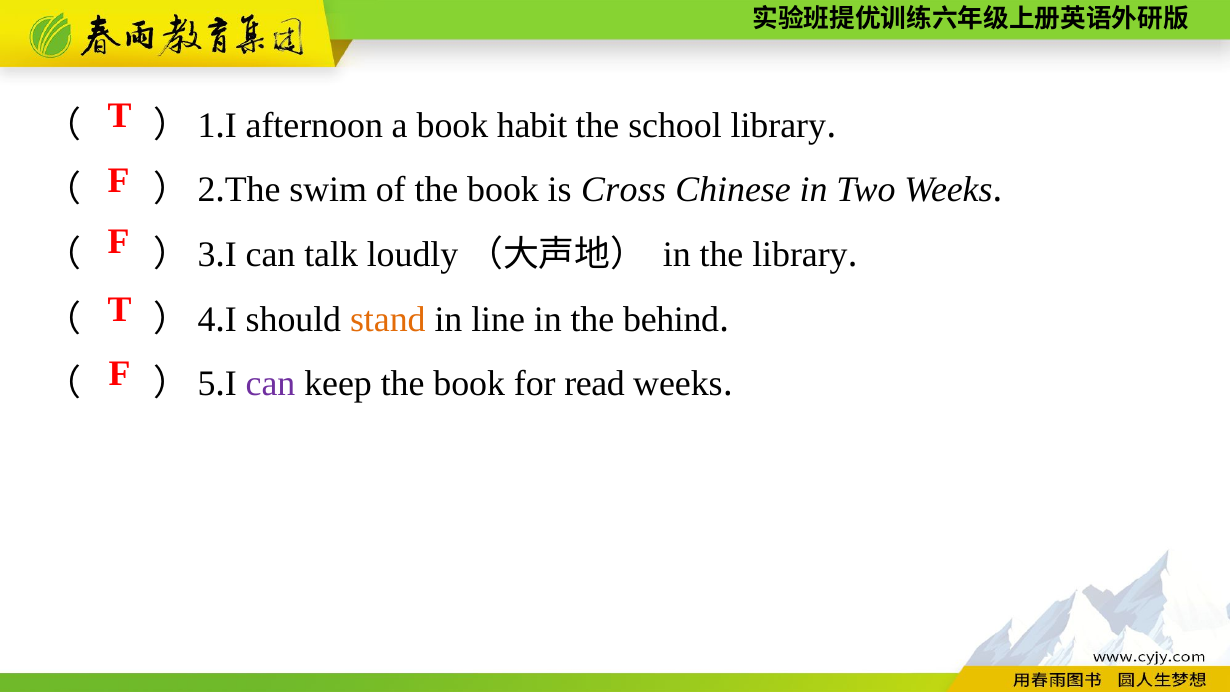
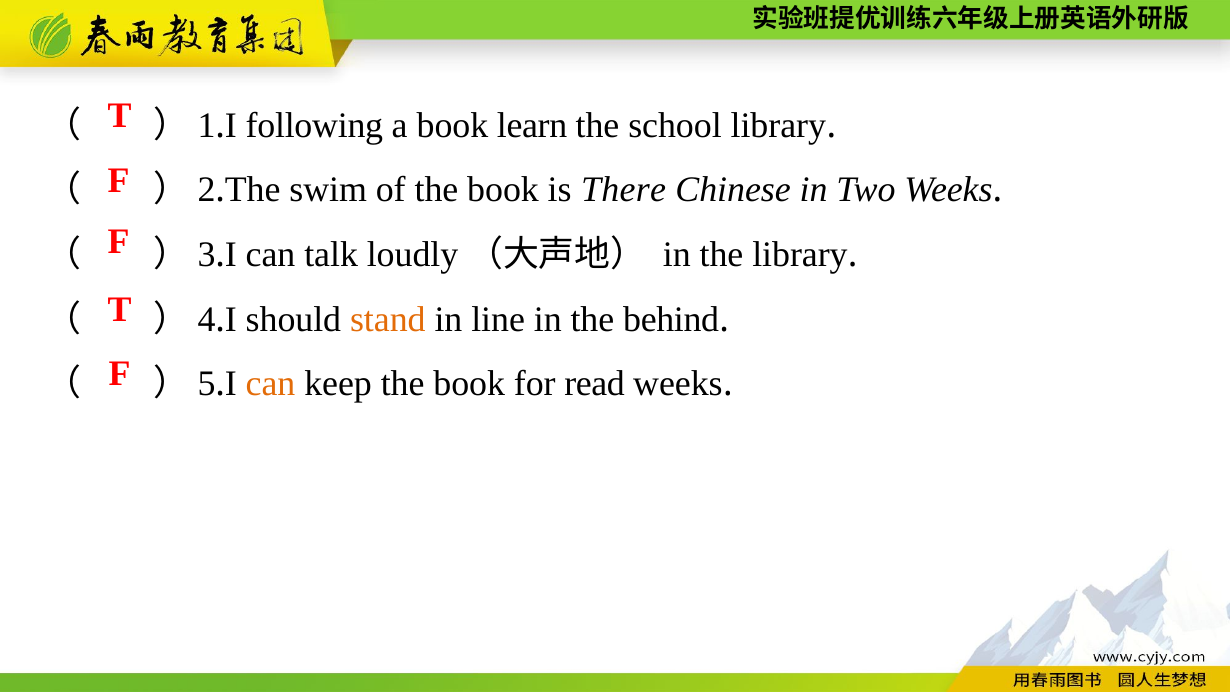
afternoon: afternoon -> following (314, 125)
habit: habit -> learn (532, 125)
Cross: Cross -> There (624, 190)
can colour: purple -> orange (271, 384)
